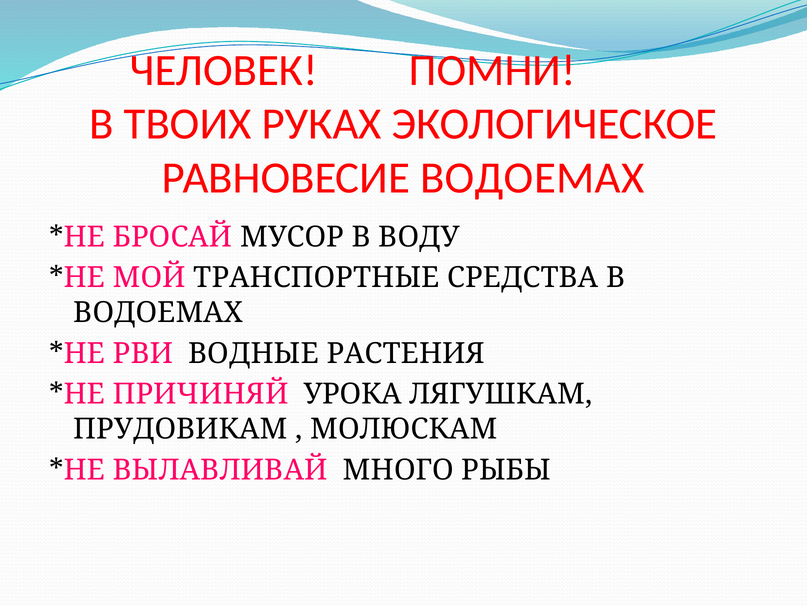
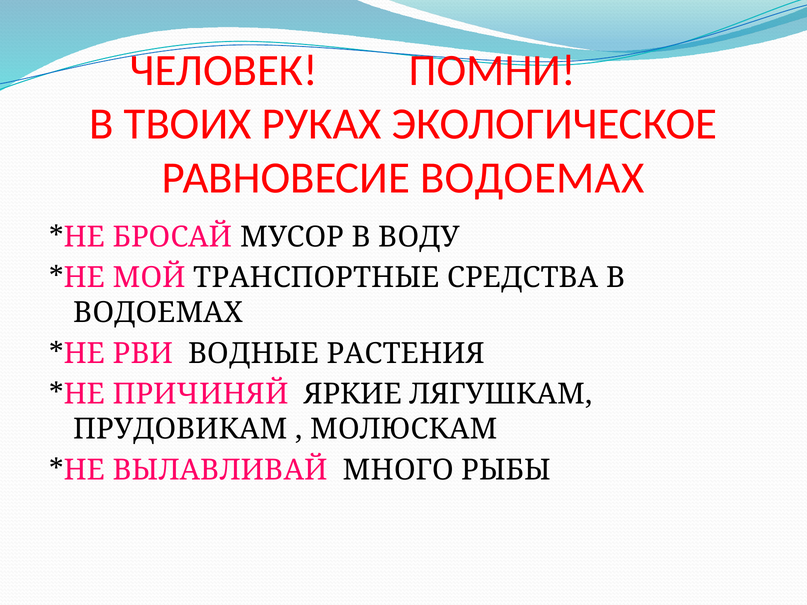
УРОКА: УРОКА -> ЯРКИЕ (353, 394)
